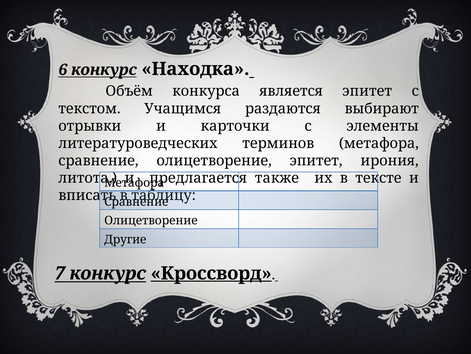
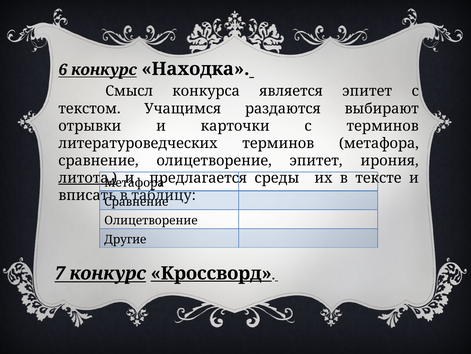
Объём: Объём -> Смысл (129, 91)
с элементы: элементы -> терминов (383, 126)
литота underline: none -> present (88, 178)
также: также -> среды (277, 178)
